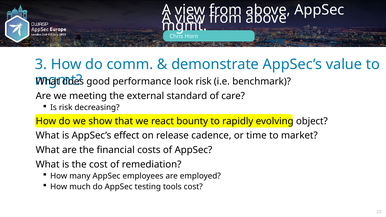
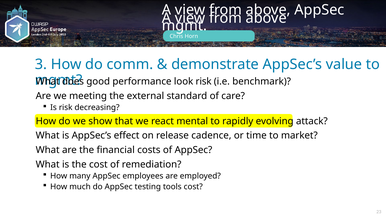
bounty: bounty -> mental (192, 121)
object: object -> attack (312, 121)
